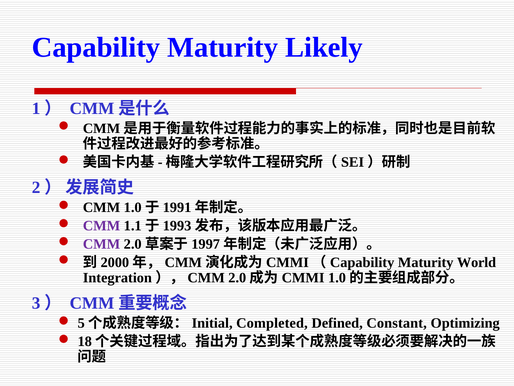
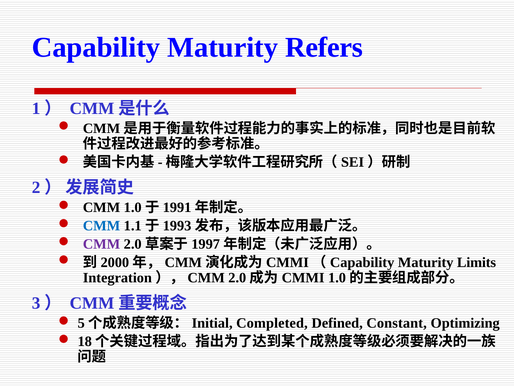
Likely: Likely -> Refers (324, 47)
CMM colour: purple -> blue (102, 225)
World: World -> Limits (476, 262)
